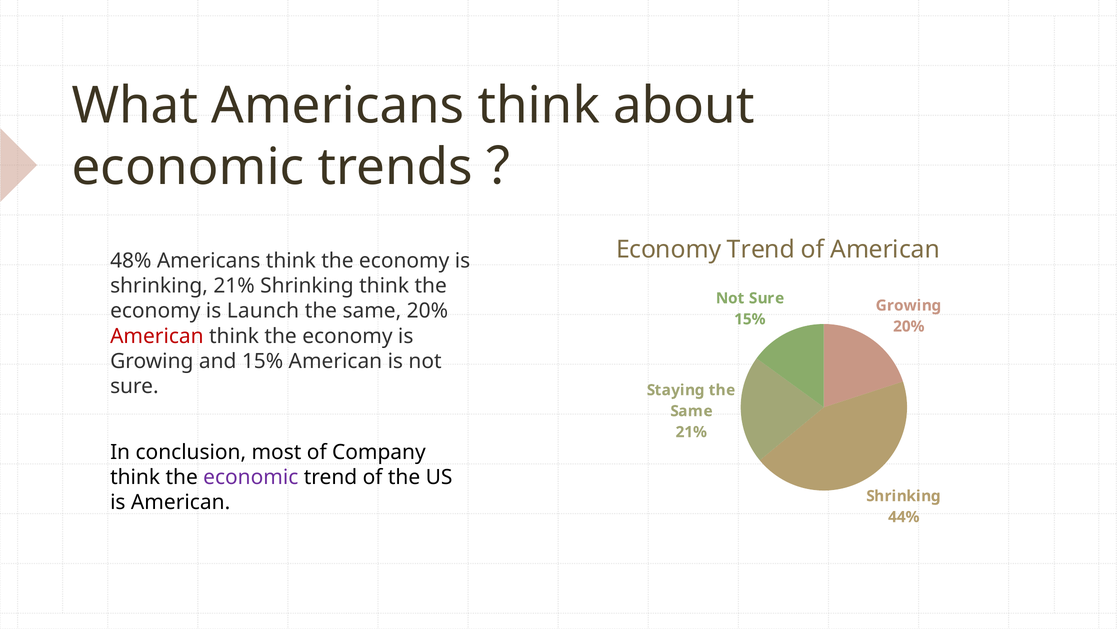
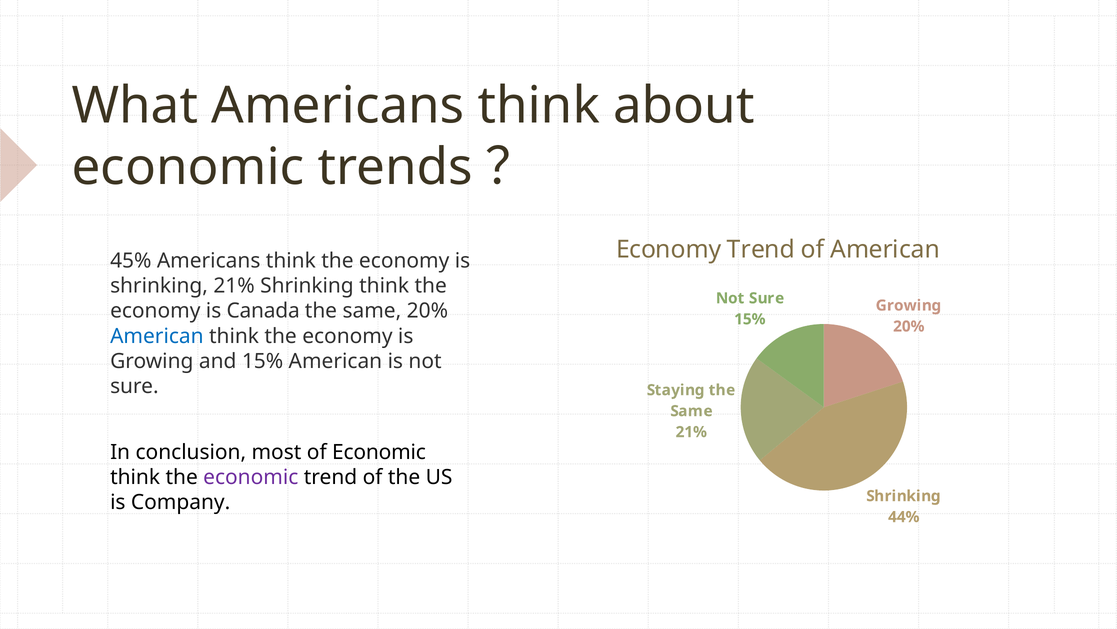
48%: 48% -> 45% (131, 260)
Launch: Launch -> Canada (263, 311)
American colour: red -> blue (157, 336)
of Company: Company -> Economic (379, 452)
is American: American -> Company (181, 502)
